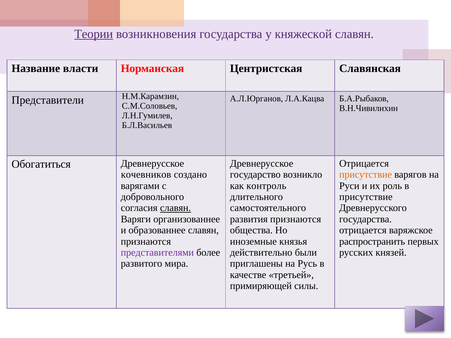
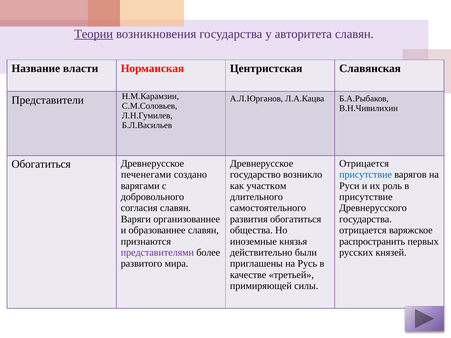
княжеской: княжеской -> авторитета (303, 34)
кочевников: кочевников -> печенегами (146, 175)
присутствие colour: orange -> blue (366, 175)
контроль: контроль -> участком (266, 186)
славян underline: present -> none (175, 208)
развития признаются: признаются -> обогатиться (296, 219)
